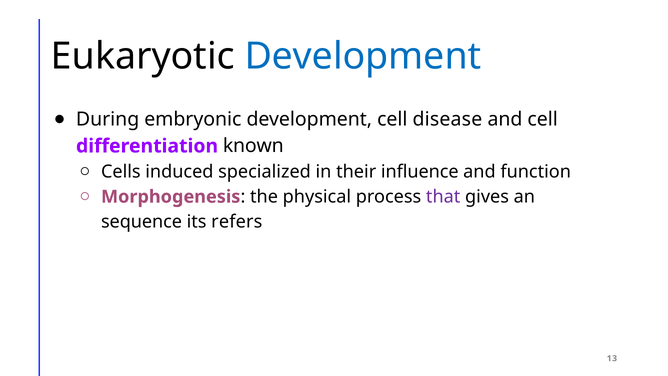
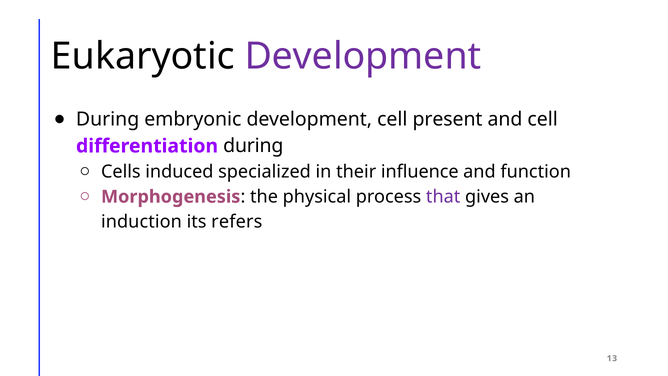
Development colour: blue -> purple (363, 56)
disease: disease -> present (448, 119)
differentiation known: known -> during (253, 146)
sequence: sequence -> induction (141, 222)
